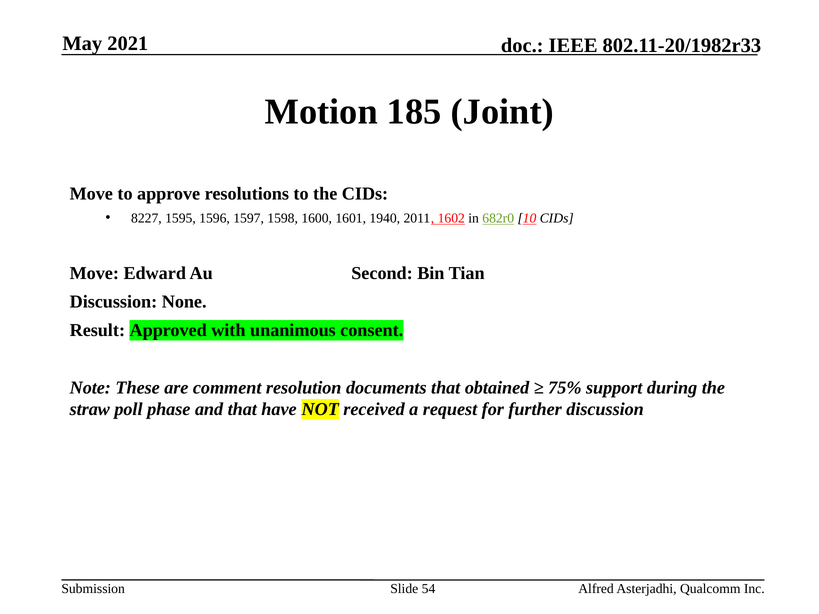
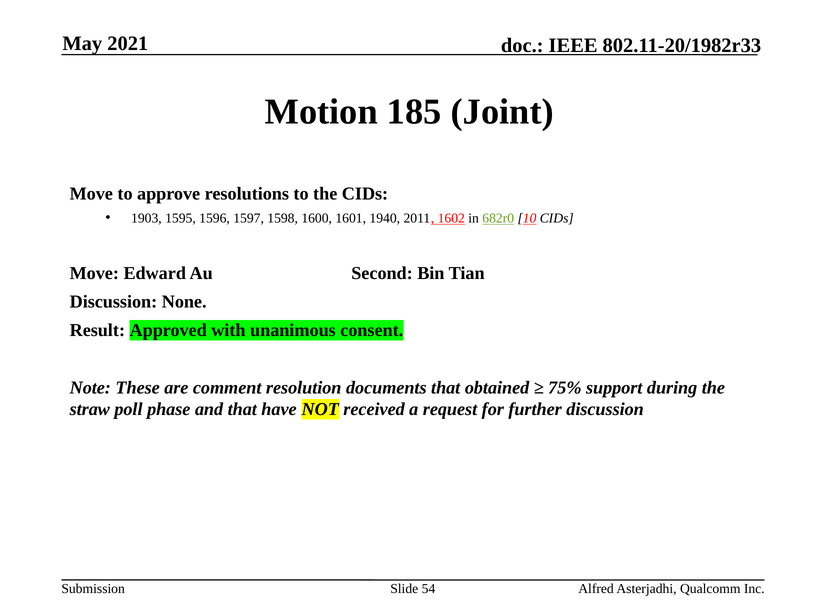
8227: 8227 -> 1903 (146, 218)
